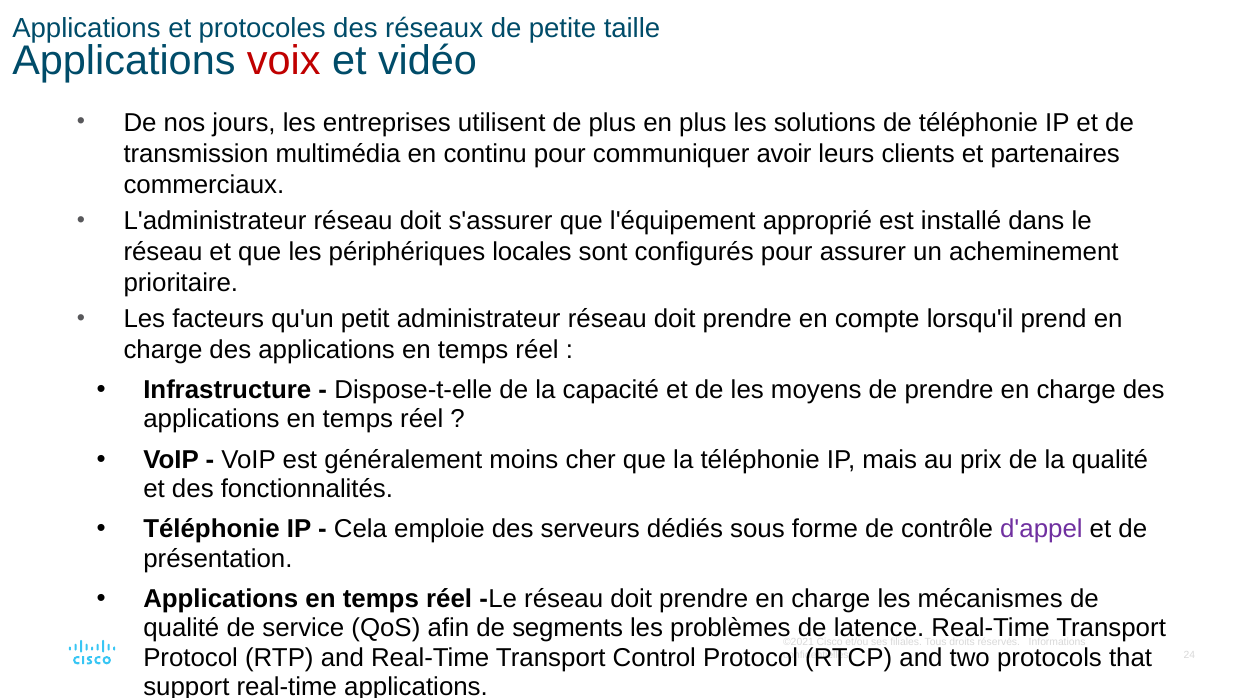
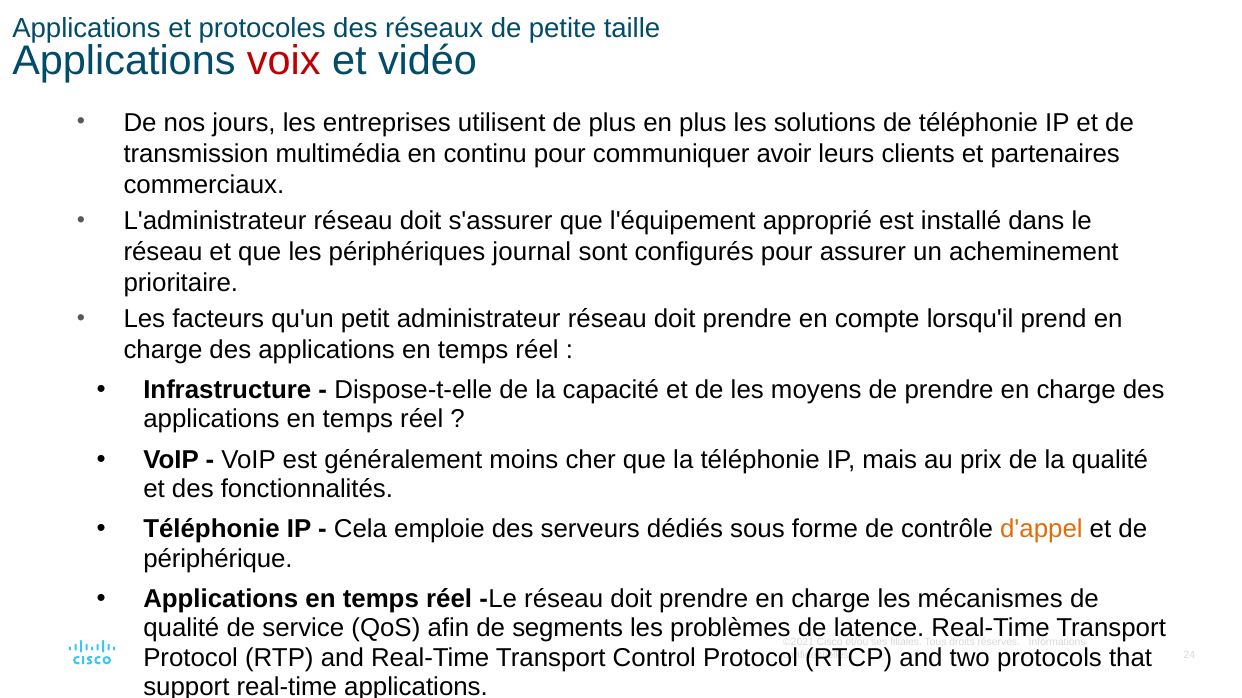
locales: locales -> journal (532, 252)
d'appel colour: purple -> orange (1041, 530)
présentation: présentation -> périphérique (218, 559)
